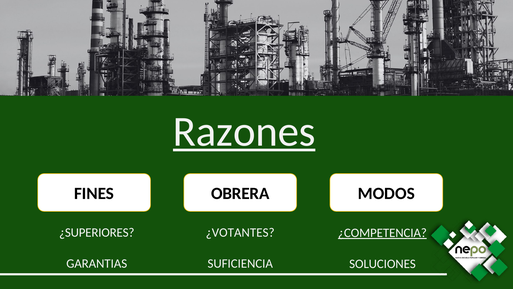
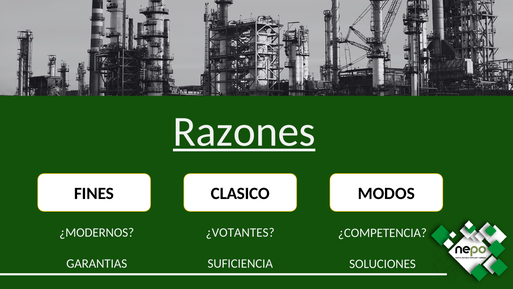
OBRERA: OBRERA -> CLASICO (240, 193)
¿SUPERIORES: ¿SUPERIORES -> ¿MODERNOS (97, 232)
¿COMPETENCIA underline: present -> none (382, 233)
